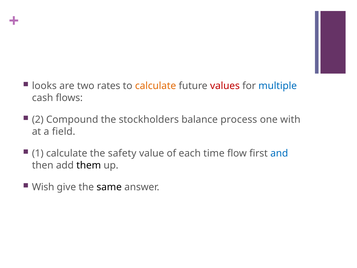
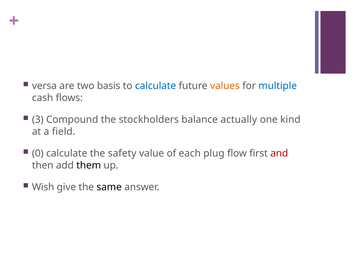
looks: looks -> versa (44, 86)
rates: rates -> basis (109, 86)
calculate colour: orange -> blue (156, 86)
values colour: red -> orange (225, 86)
2: 2 -> 3 (38, 120)
process: process -> actually (239, 120)
with: with -> kind (290, 120)
1: 1 -> 0 (38, 153)
time: time -> plug (214, 153)
and colour: blue -> red (279, 153)
